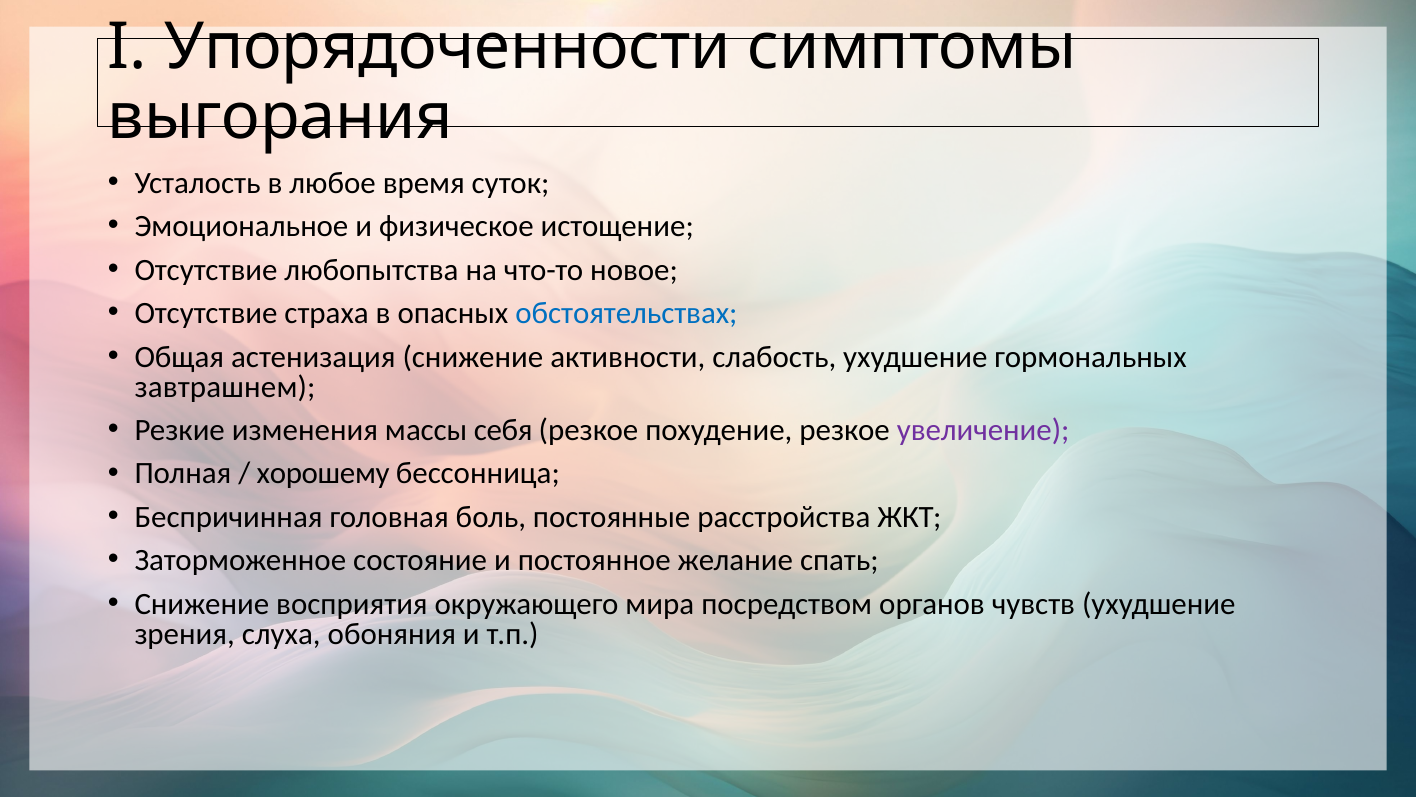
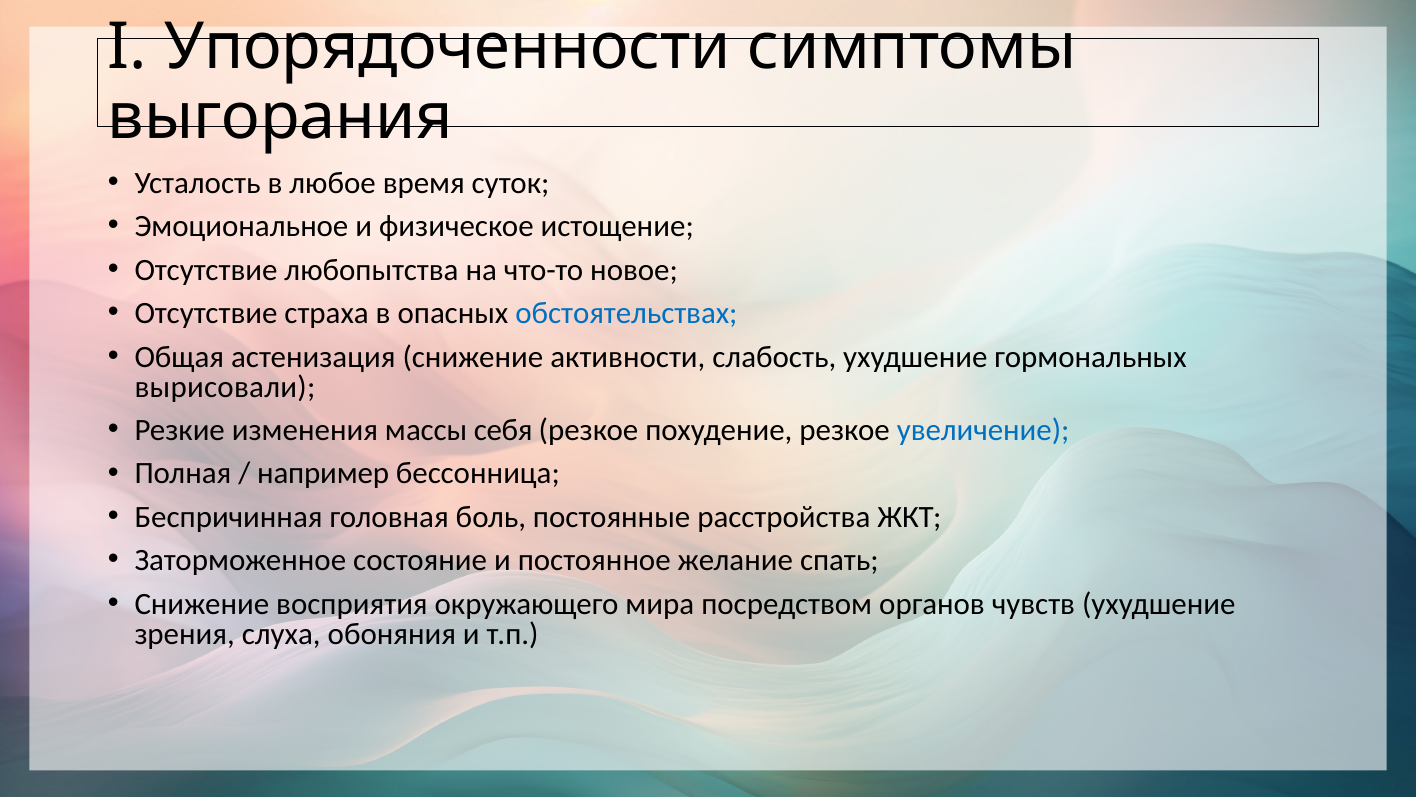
завтрашнем: завтрашнем -> вырисовали (225, 387)
увеличение colour: purple -> blue (983, 430)
хорошему: хорошему -> например (323, 473)
